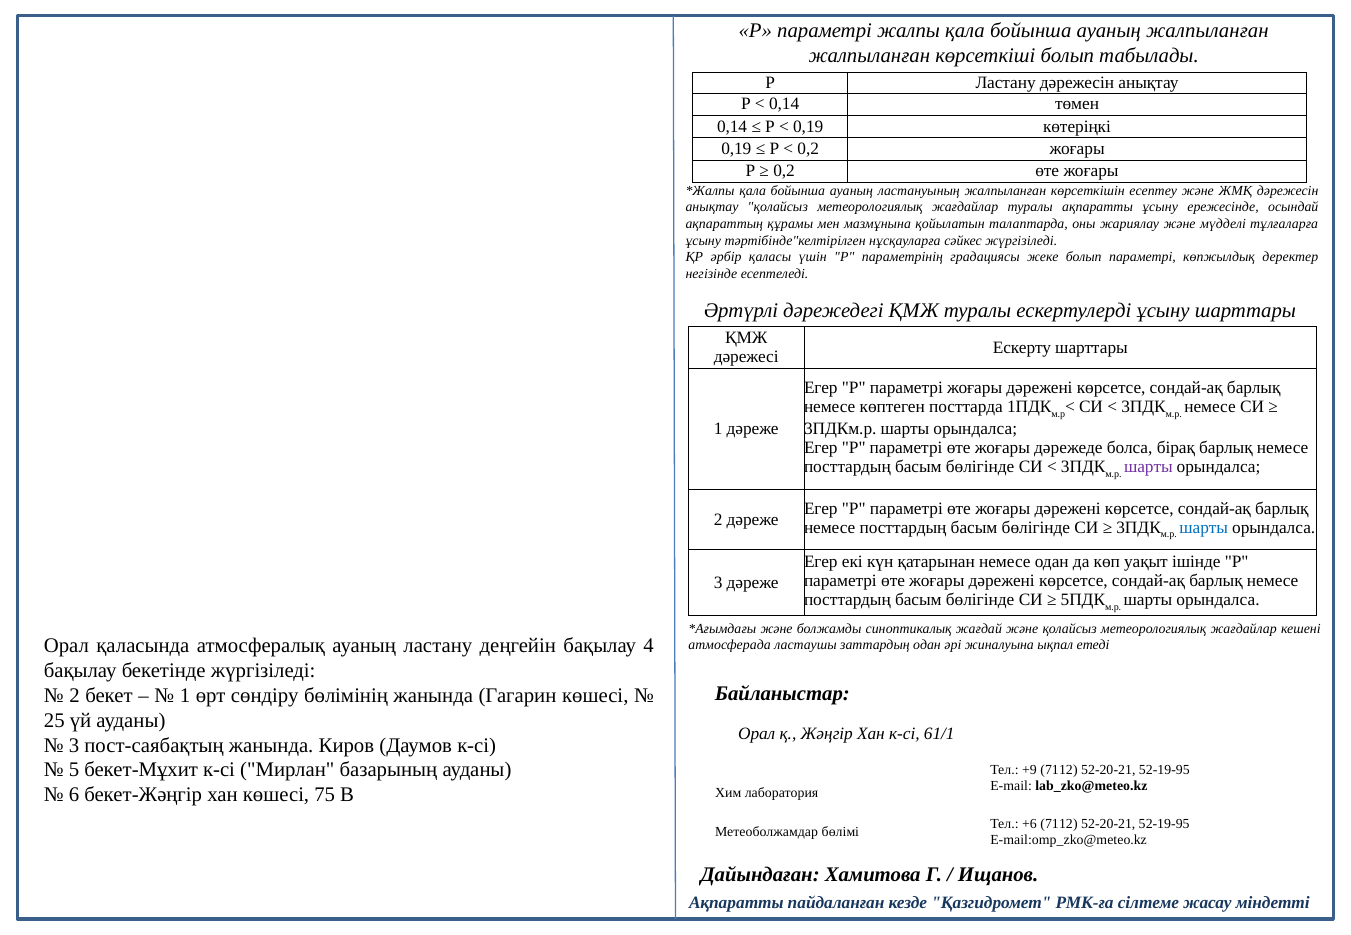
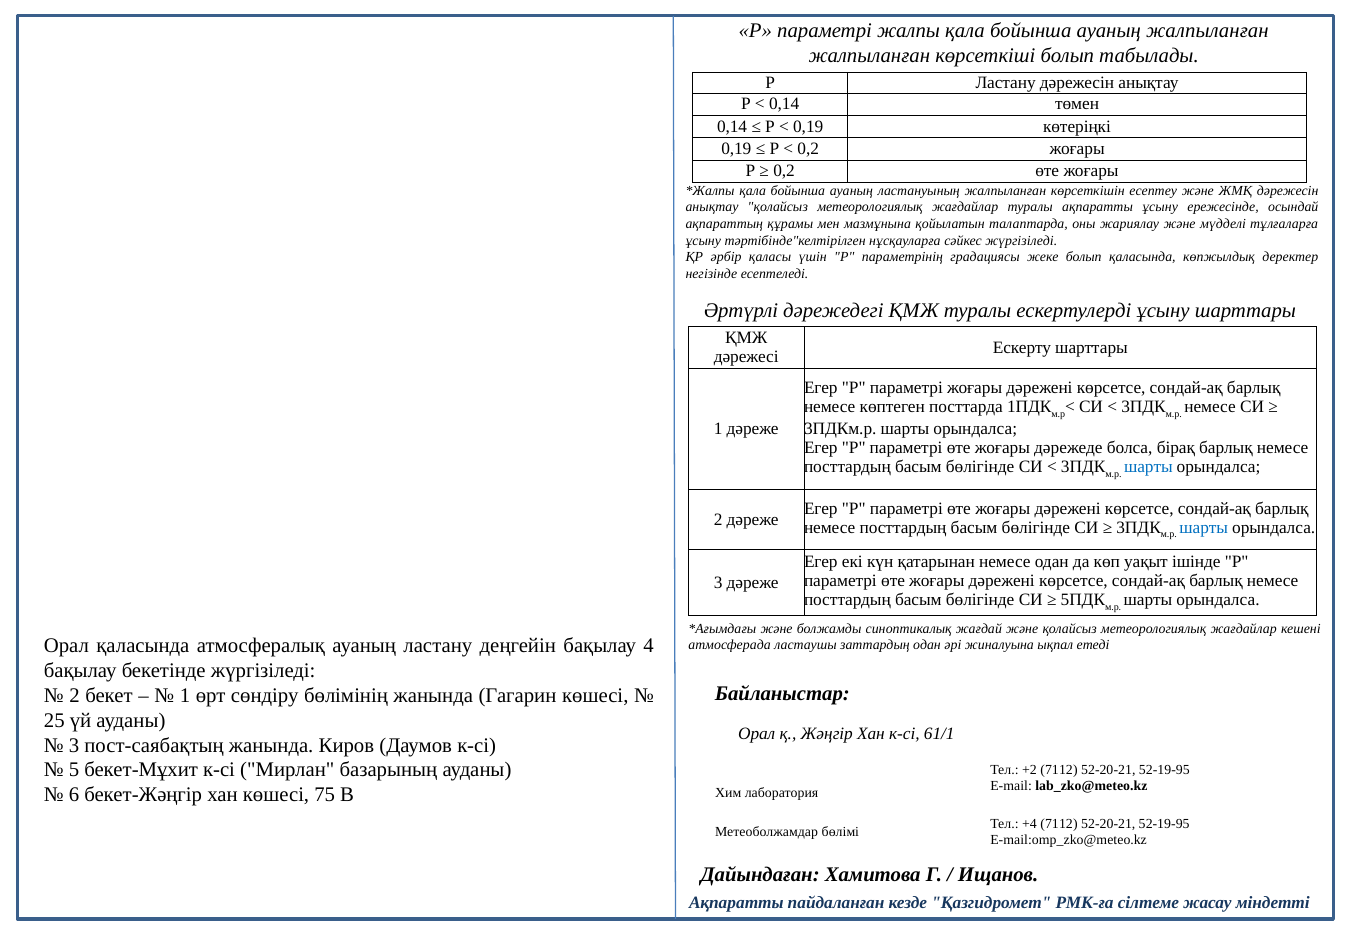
болып параметрі: параметрі -> қаласында (1142, 257)
шарты colour: purple -> blue (1148, 467)
+9: +9 -> +2 (1029, 770)
+6: +6 -> +4 (1029, 824)
